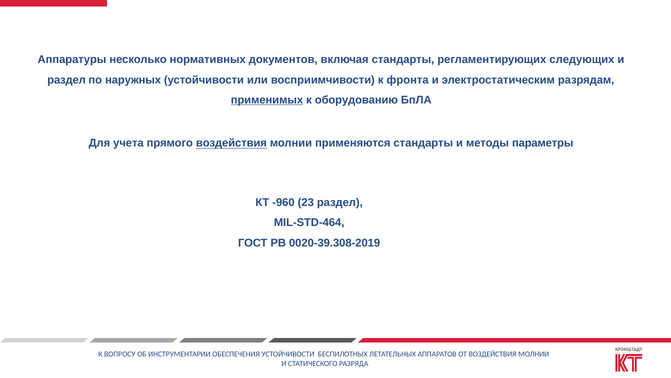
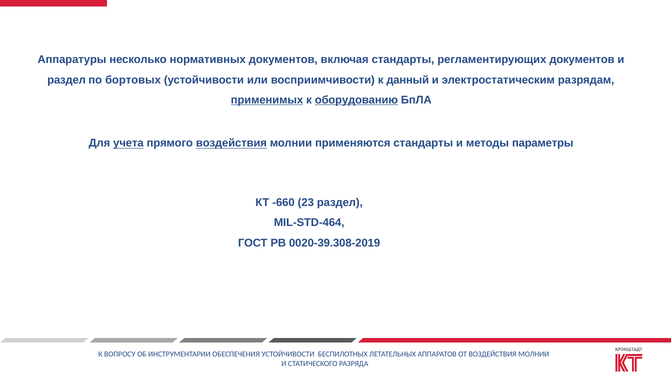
регламентирующих следующих: следующих -> документов (582, 60)
наружных: наружных -> бортовых (133, 80)
фронта: фронта -> данный (408, 80)
оборудованию underline: none -> present (356, 100)
учета underline: none -> present (128, 143)
-960: -960 -> -660 (283, 202)
